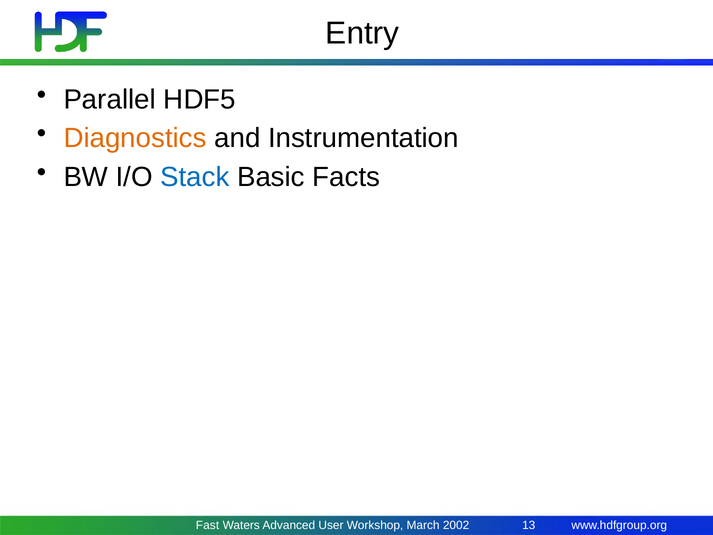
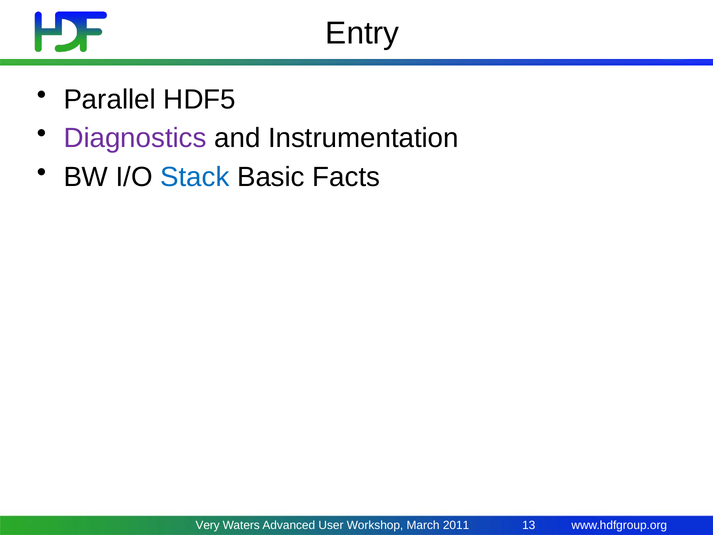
Diagnostics colour: orange -> purple (135, 138)
Fast: Fast -> Very (208, 525)
2002: 2002 -> 2011 (456, 525)
